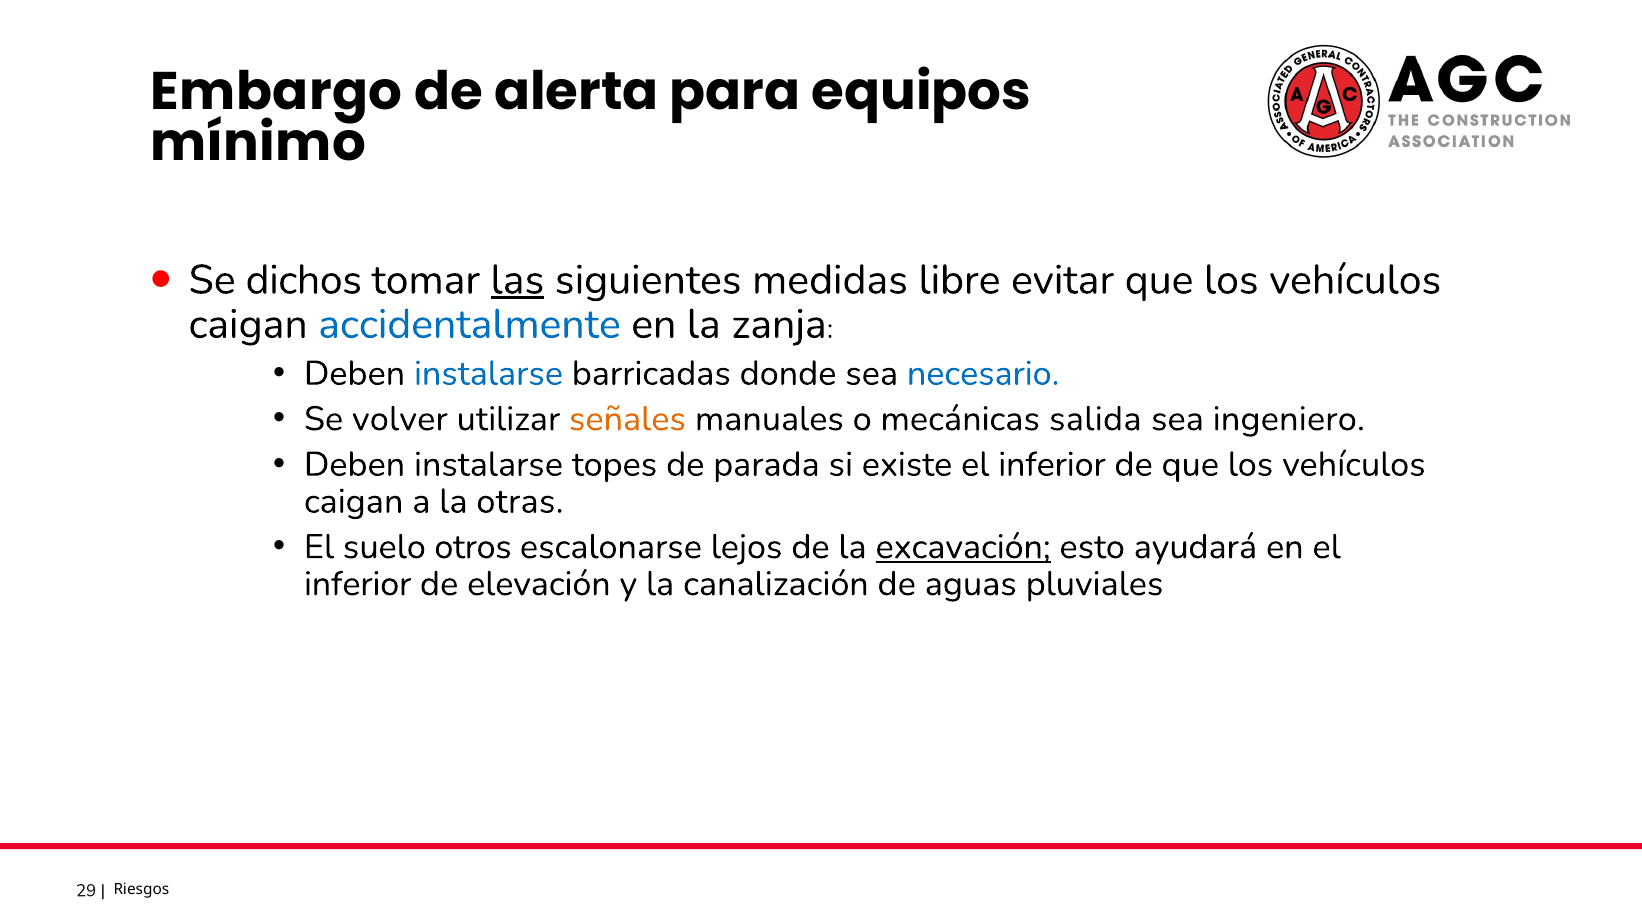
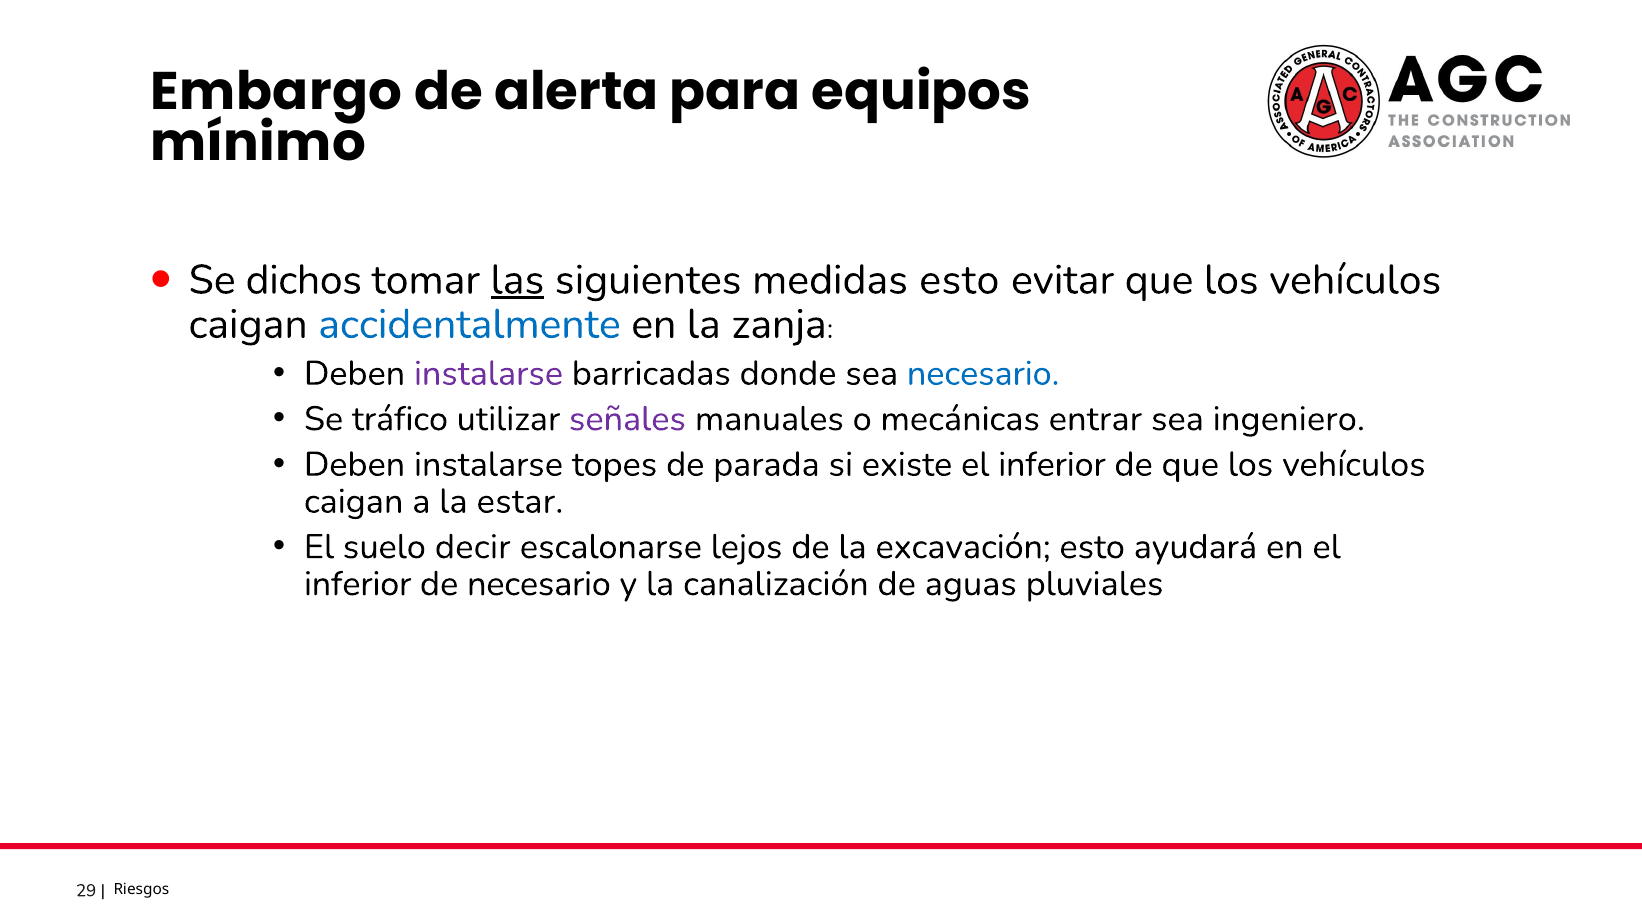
medidas libre: libre -> esto (959, 280)
instalarse colour: blue -> purple (489, 374)
volver: volver -> tráfico (400, 419)
señales colour: orange -> purple (627, 419)
salida: salida -> entrar (1095, 419)
otras: otras -> estar (520, 502)
otros: otros -> decir (473, 547)
excavación underline: present -> none (963, 547)
de elevación: elevación -> necesario (539, 584)
